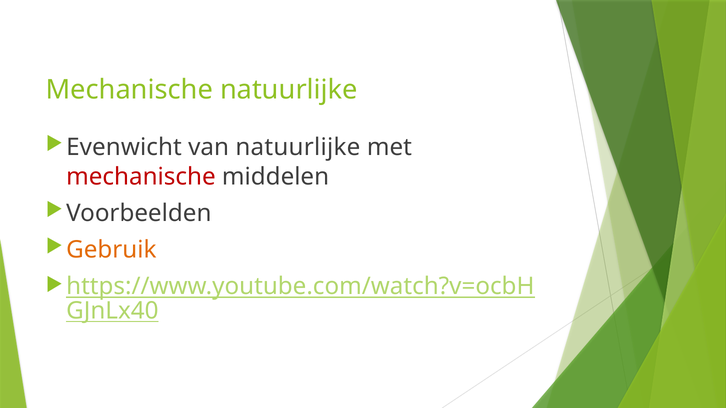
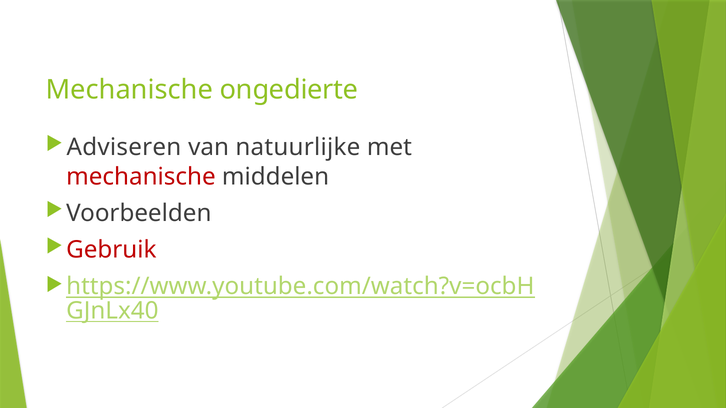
Mechanische natuurlijke: natuurlijke -> ongedierte (289, 90)
Evenwicht: Evenwicht -> Adviseren (124, 148)
Gebruik colour: orange -> red (111, 250)
